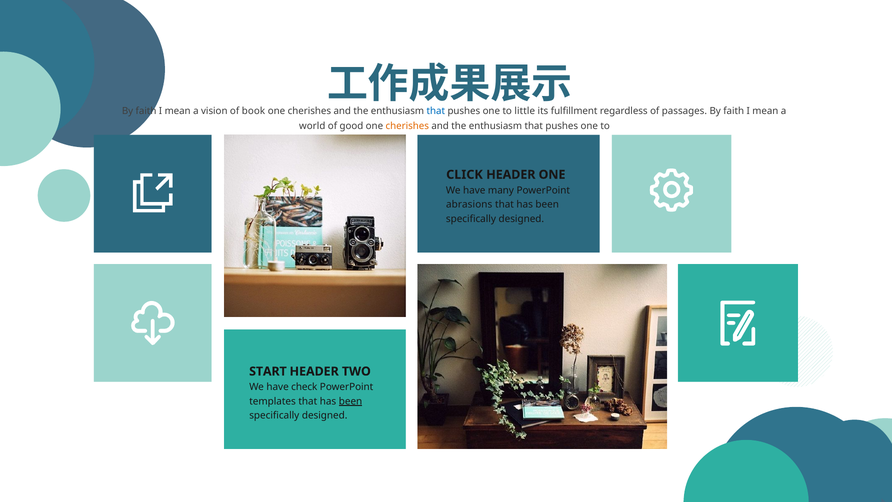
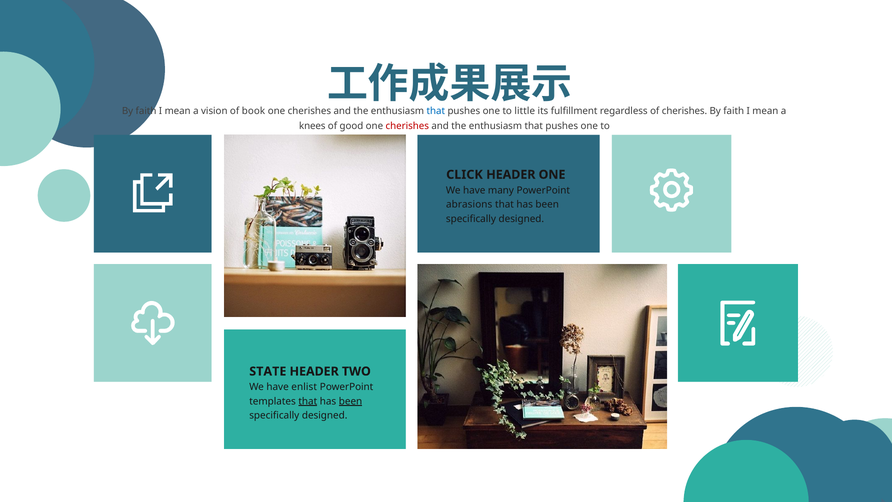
of passages: passages -> cherishes (684, 111)
world: world -> knees (312, 126)
cherishes colour: orange -> red (407, 126)
START: START -> STATE (268, 371)
check: check -> enlist (304, 387)
that underline: none -> present (308, 401)
